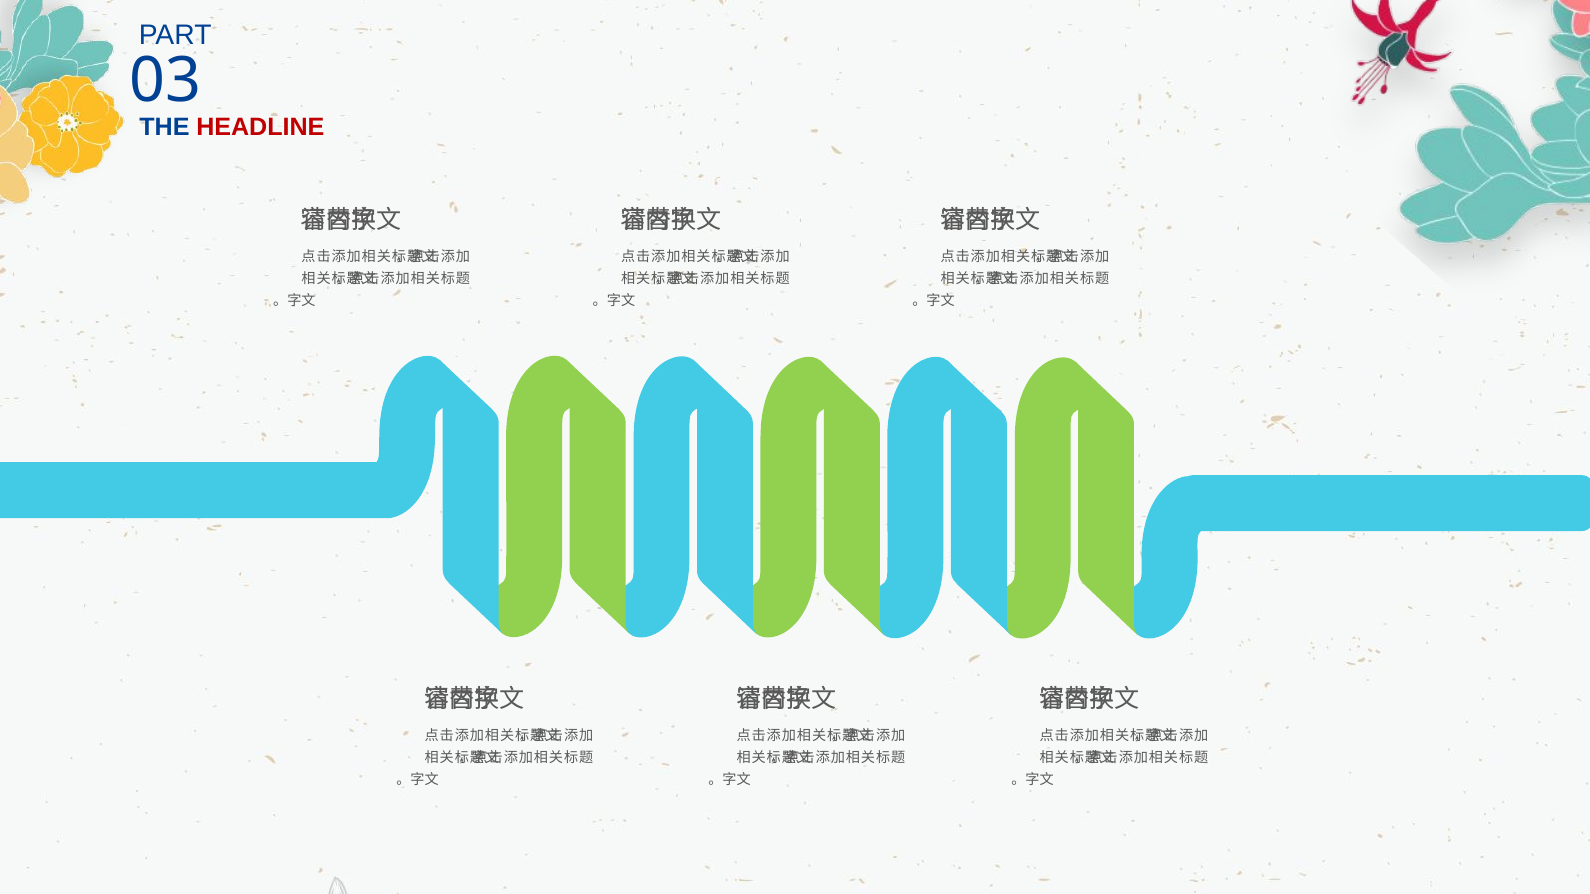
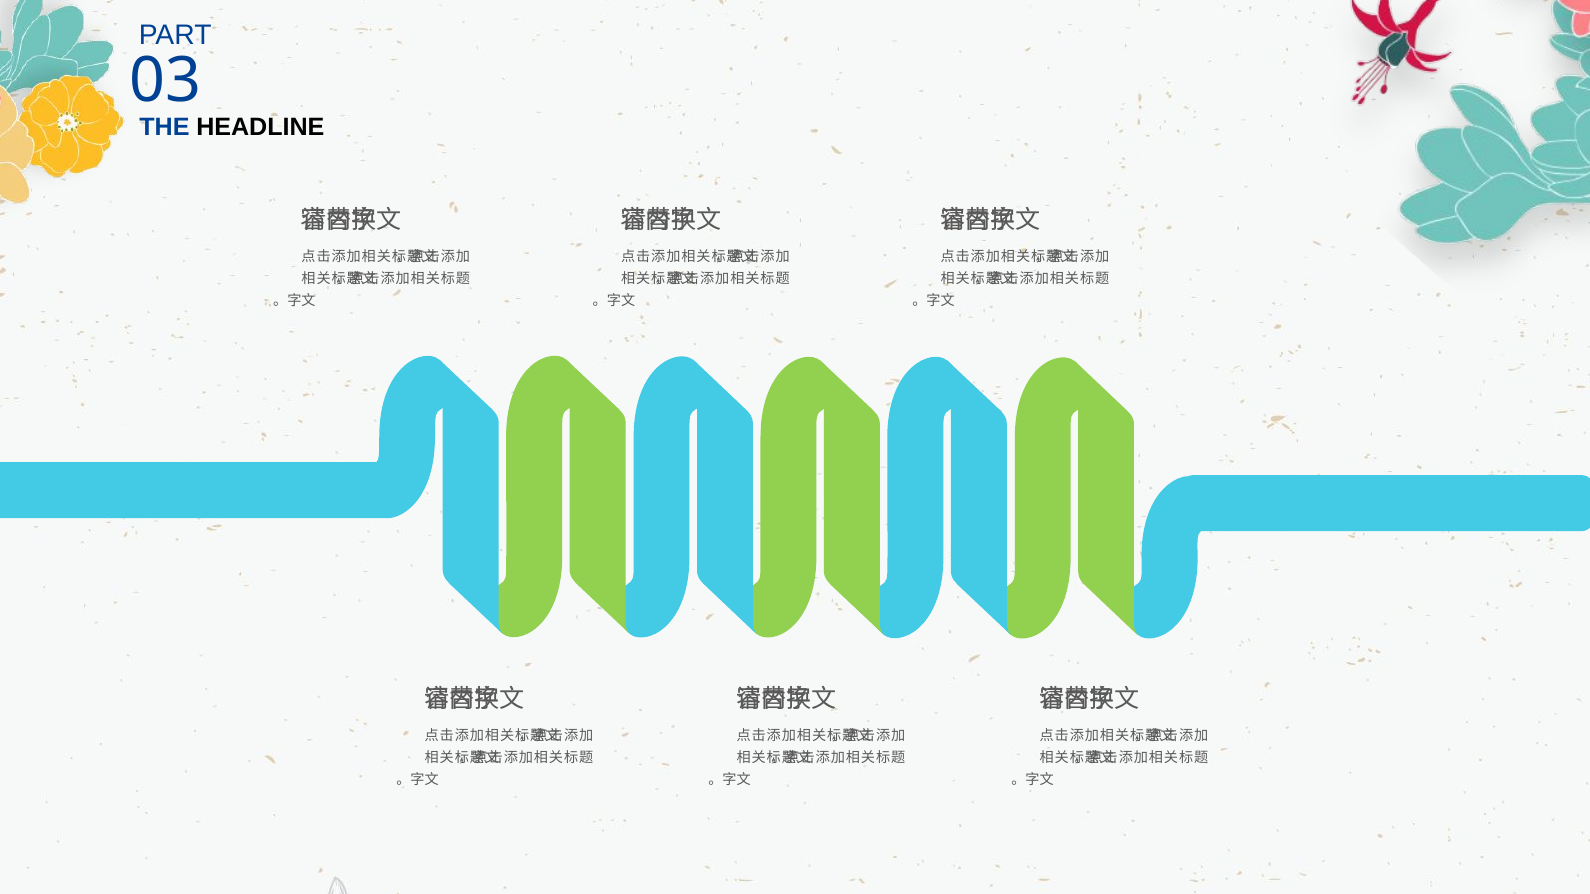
HEADLINE colour: red -> black (260, 127)
